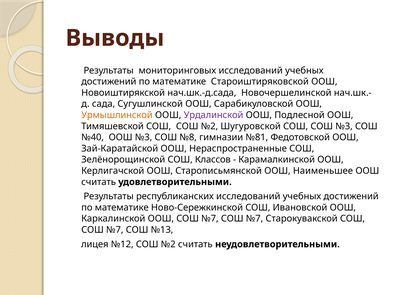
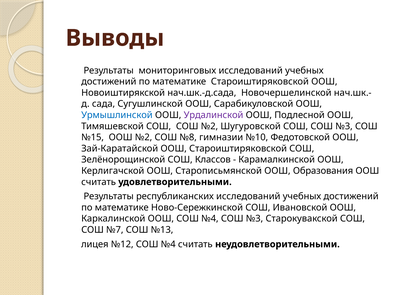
Урмышлинской colour: orange -> blue (117, 115)
№40: №40 -> №15 (93, 137)
ООШ №3: №3 -> №2 (144, 137)
№81: №81 -> №10 (257, 137)
ООШ Нераспространенные: Нераспространенные -> Староиштиряковской (238, 148)
Наименьшее: Наименьшее -> Образования (323, 171)
ООШ СОШ №7: №7 -> №4 (210, 218)
№7: №7 -> №3 (254, 218)
№12 СОШ №2: №2 -> №4 (168, 244)
